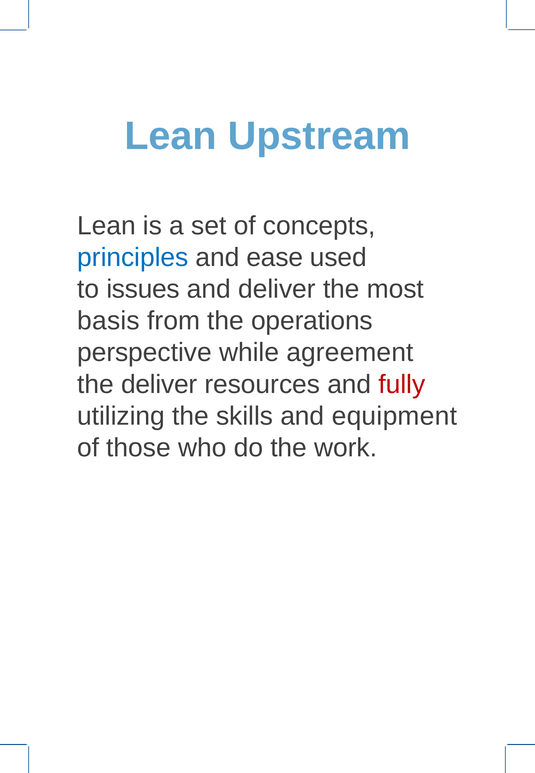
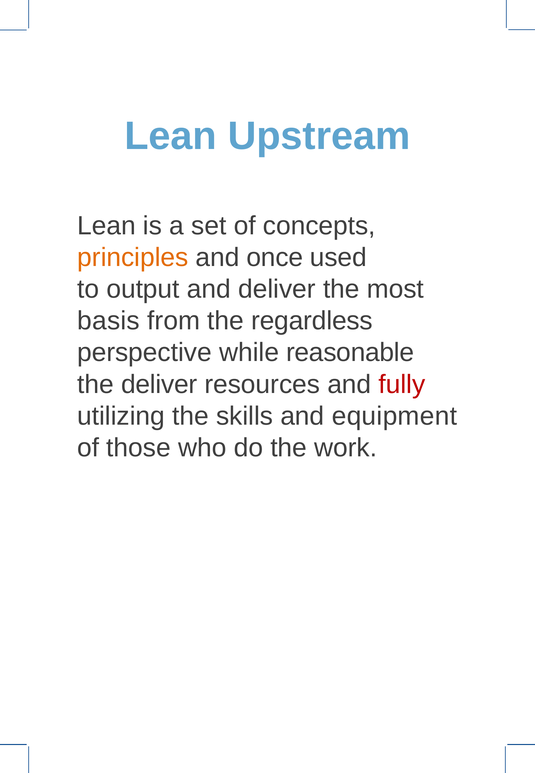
principles colour: blue -> orange (133, 257)
ease: ease -> once (275, 257)
issues: issues -> output (143, 289)
operations: operations -> regardless (312, 321)
agreement: agreement -> reasonable (350, 352)
